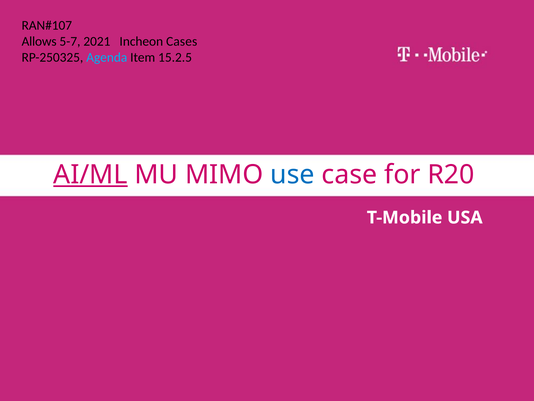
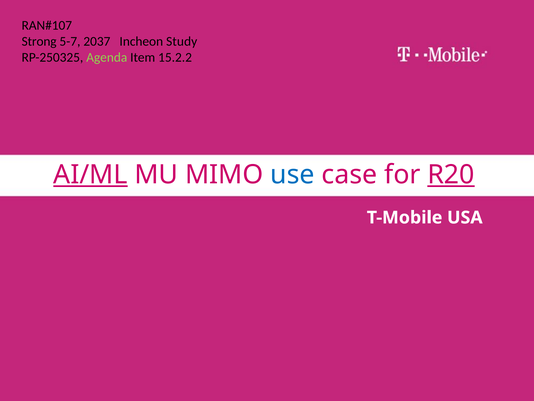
Allows: Allows -> Strong (39, 41)
2021: 2021 -> 2037 (97, 41)
Cases: Cases -> Study (182, 41)
Agenda colour: light blue -> light green (107, 57)
15.2.5: 15.2.5 -> 15.2.2 (175, 57)
R20 underline: none -> present (451, 174)
